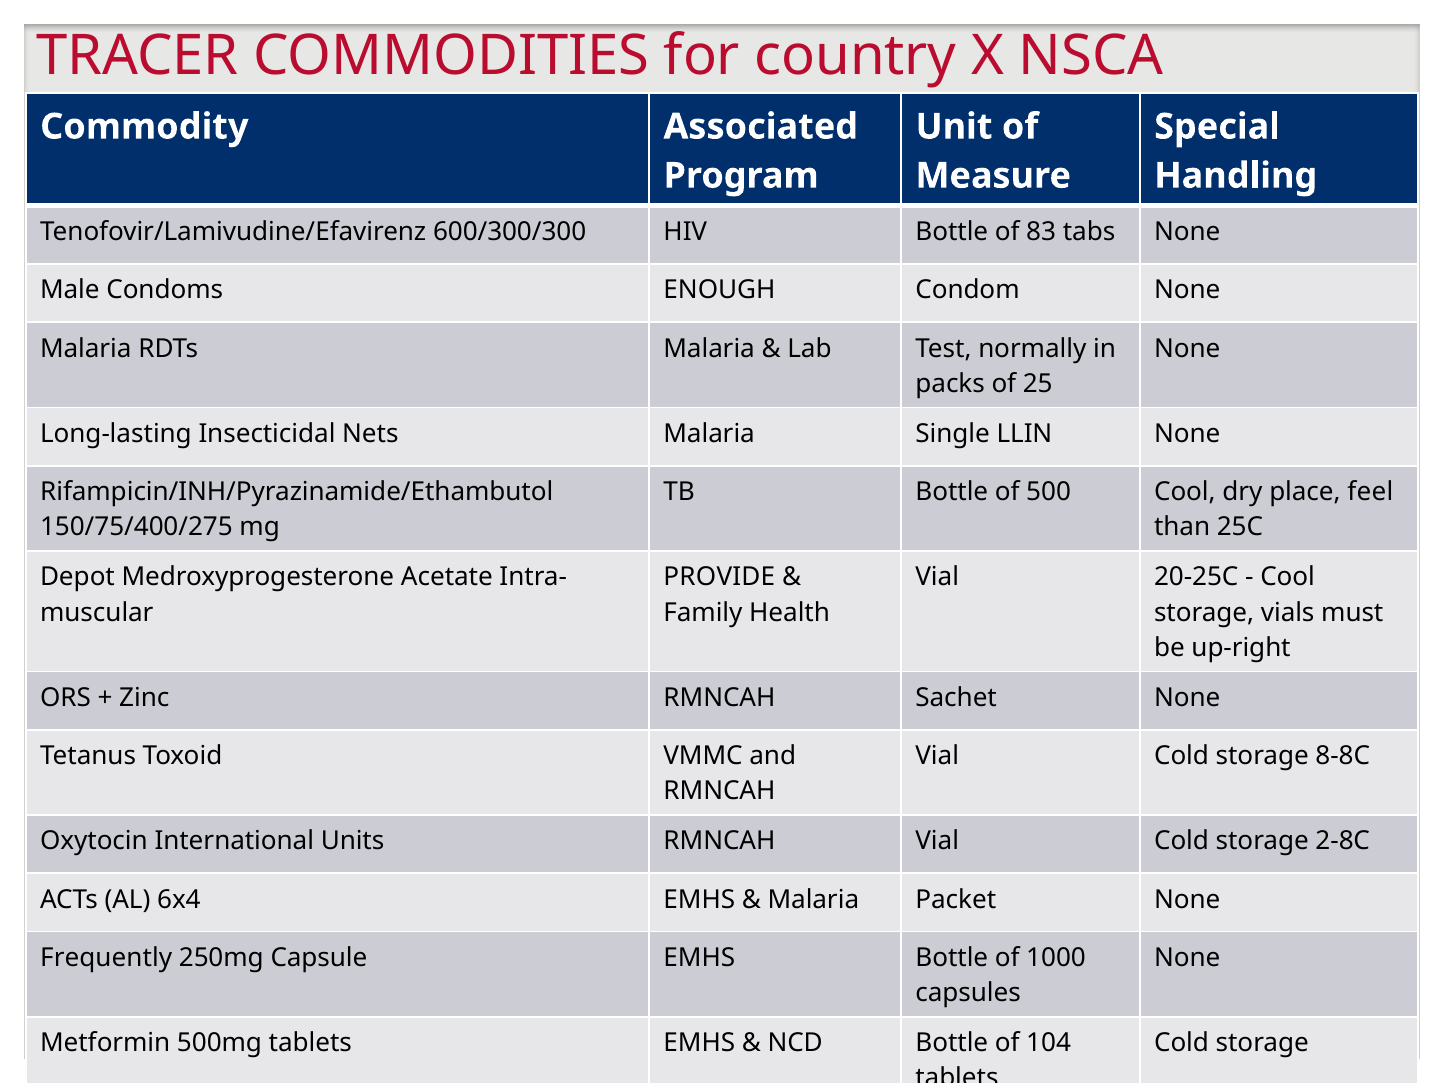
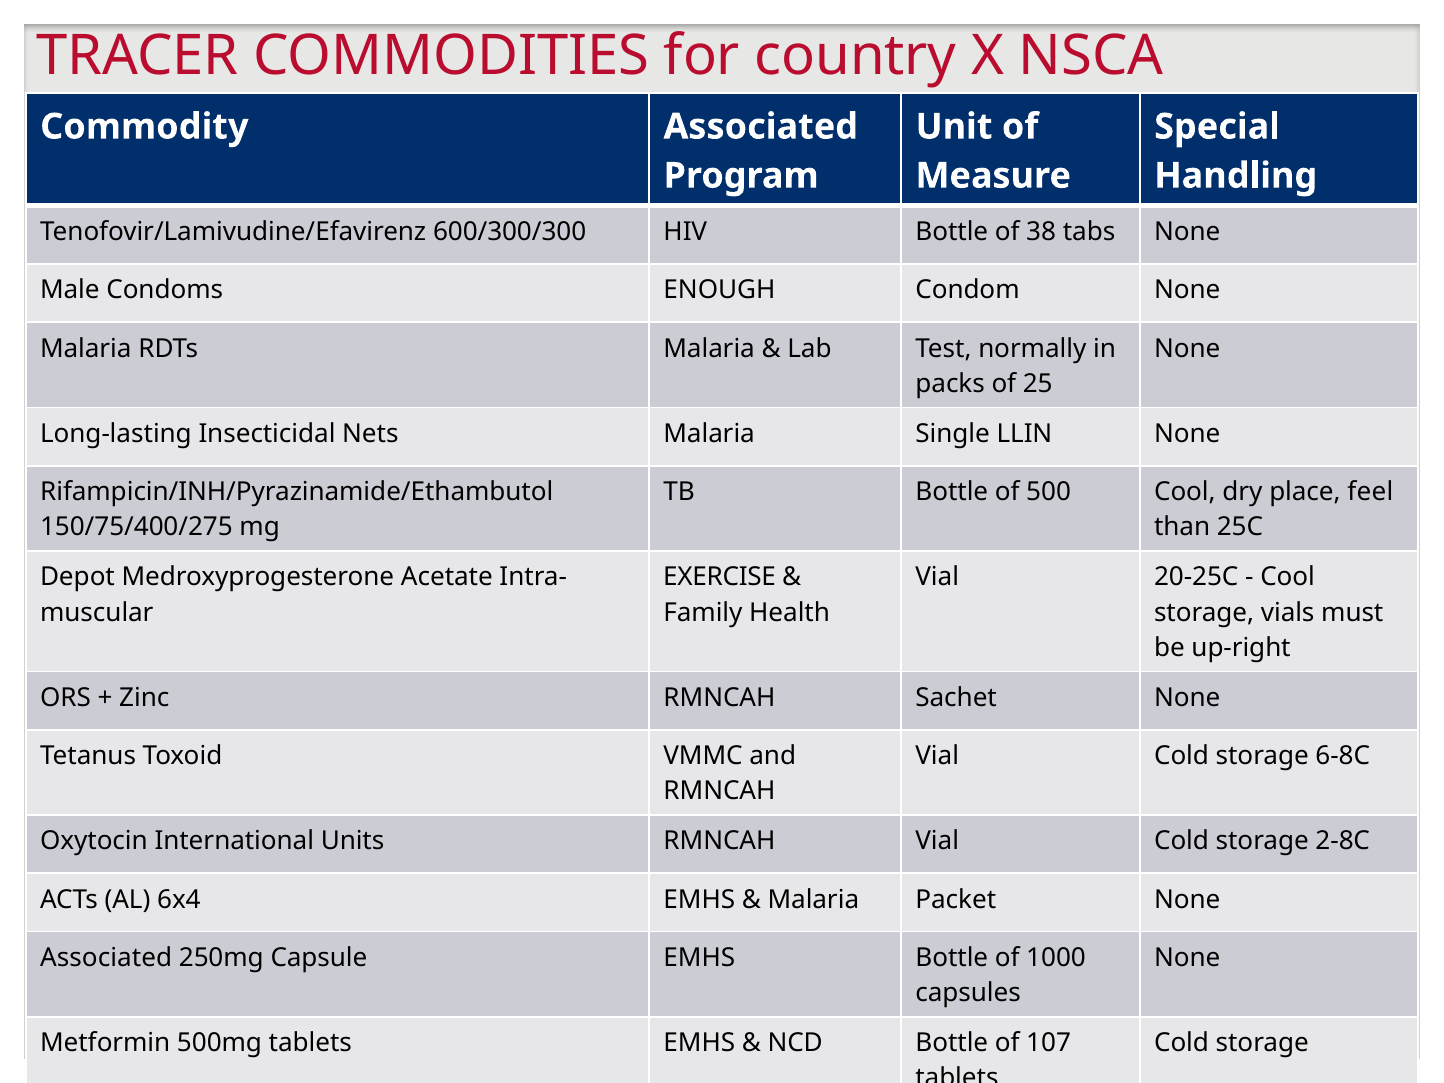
83: 83 -> 38 (1041, 232)
PROVIDE: PROVIDE -> EXERCISE (720, 577)
8-8C: 8-8C -> 6-8C (1343, 756)
Frequently: Frequently -> Associated (106, 958)
104: 104 -> 107 (1049, 1043)
